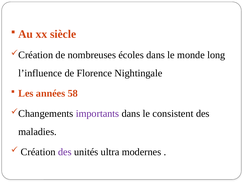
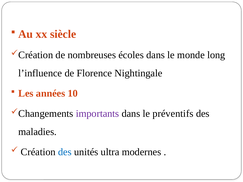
58: 58 -> 10 (73, 93)
consistent: consistent -> préventifs (173, 114)
des colour: purple -> blue (65, 152)
